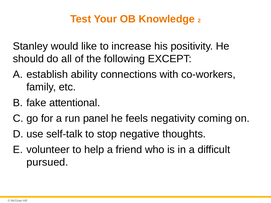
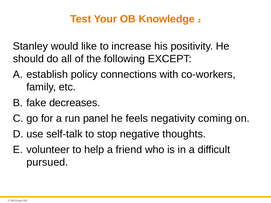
ability: ability -> policy (84, 75)
attentional: attentional -> decreases (75, 103)
